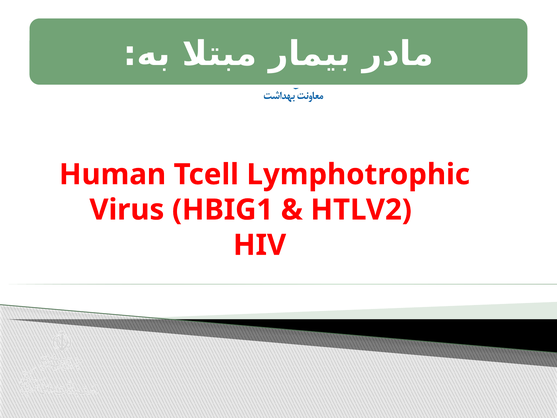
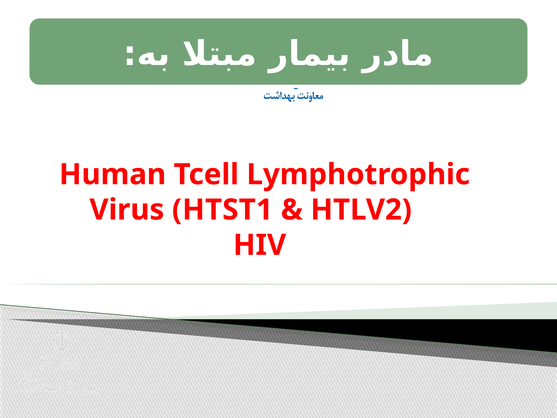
HBIG1: HBIG1 -> HTST1 (222, 210)
